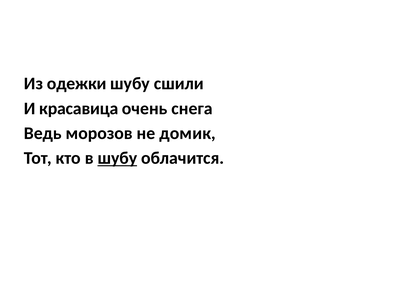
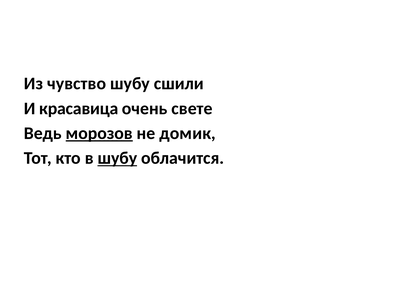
одежки: одежки -> чувство (77, 84)
снега: снега -> свете (192, 109)
морозов underline: none -> present (99, 133)
